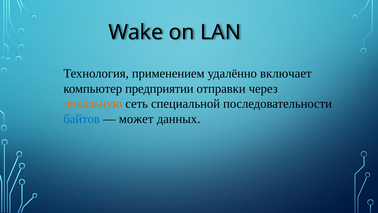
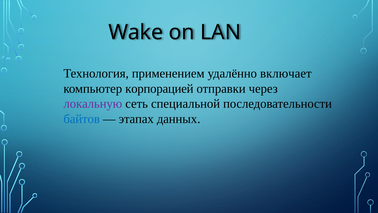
предприятии: предприятии -> корпорацией (159, 88)
локальную colour: orange -> purple (93, 104)
может: может -> этапах (136, 119)
